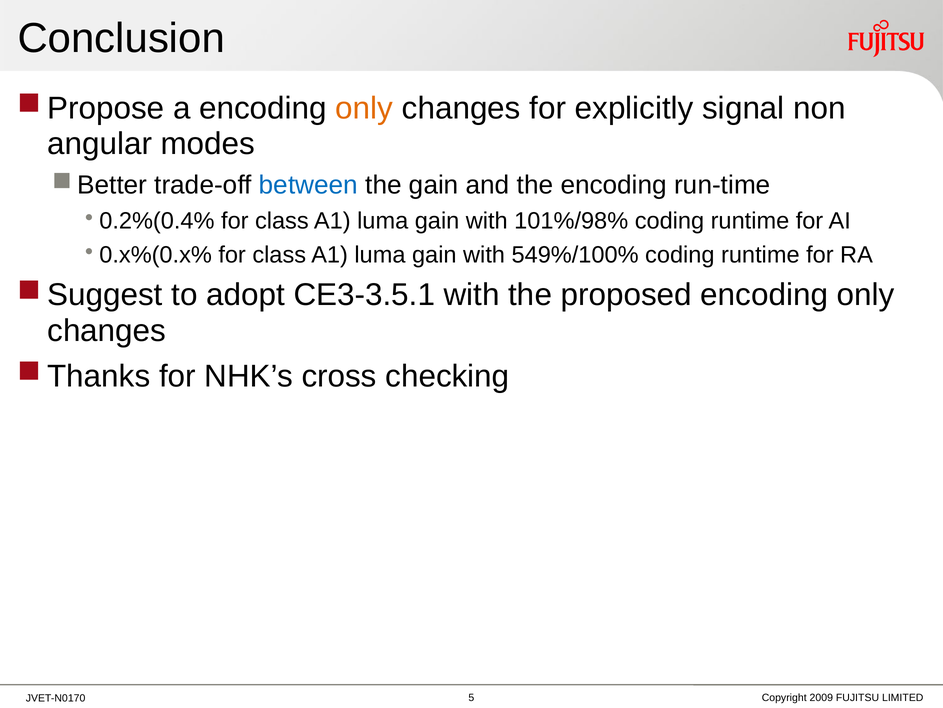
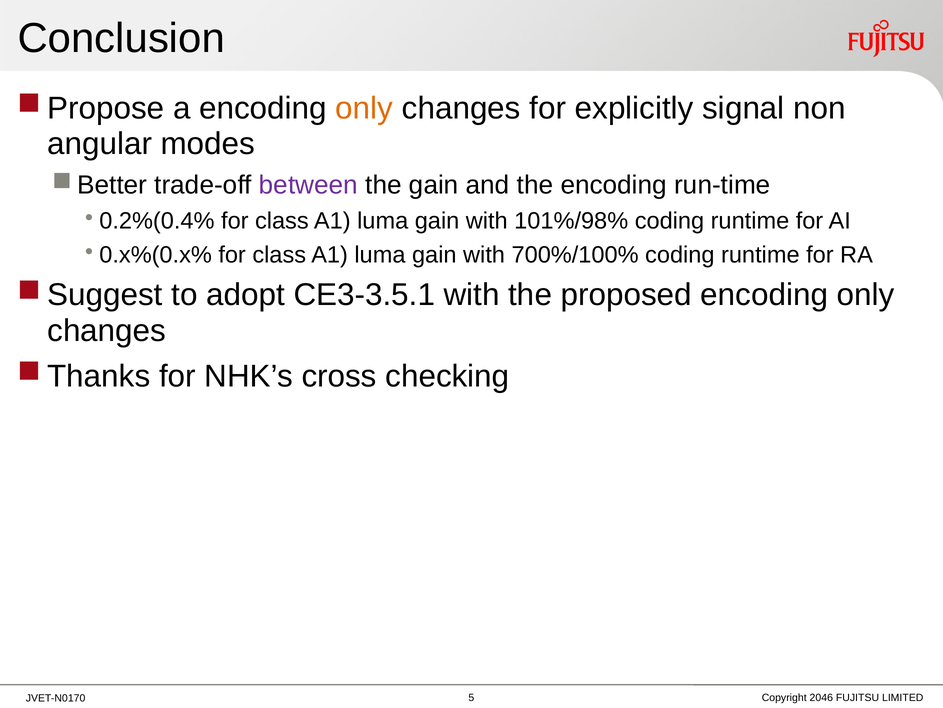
between colour: blue -> purple (308, 185)
549%/100%: 549%/100% -> 700%/100% (575, 255)
2009: 2009 -> 2046 (821, 697)
